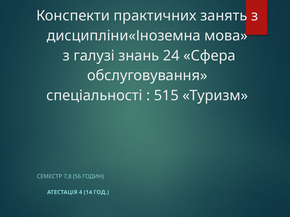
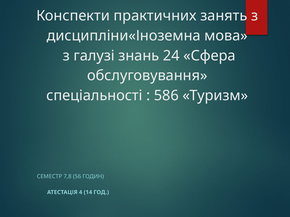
515: 515 -> 586 (166, 96)
